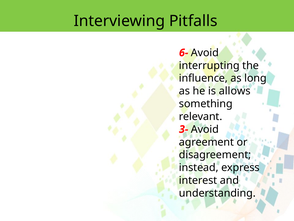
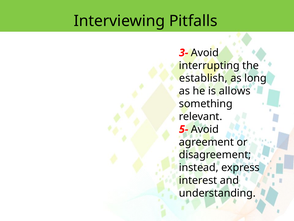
6-: 6- -> 3- (184, 53)
influence: influence -> establish (203, 78)
3-: 3- -> 5- (184, 129)
